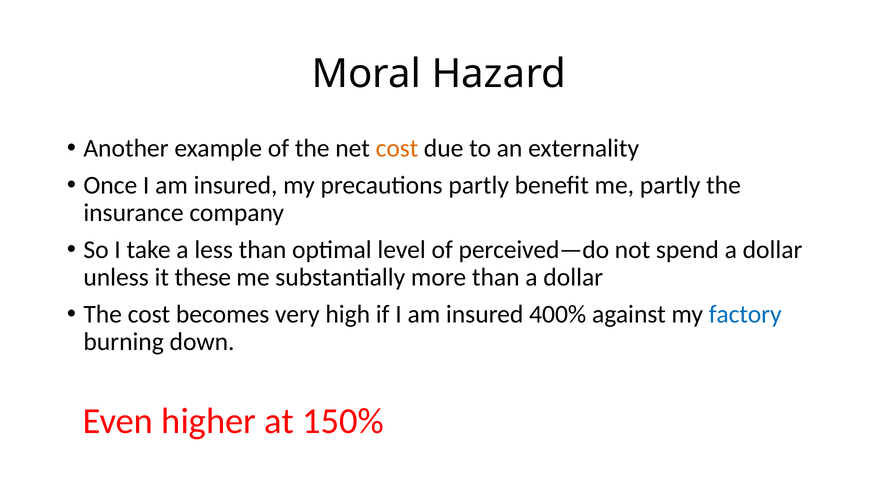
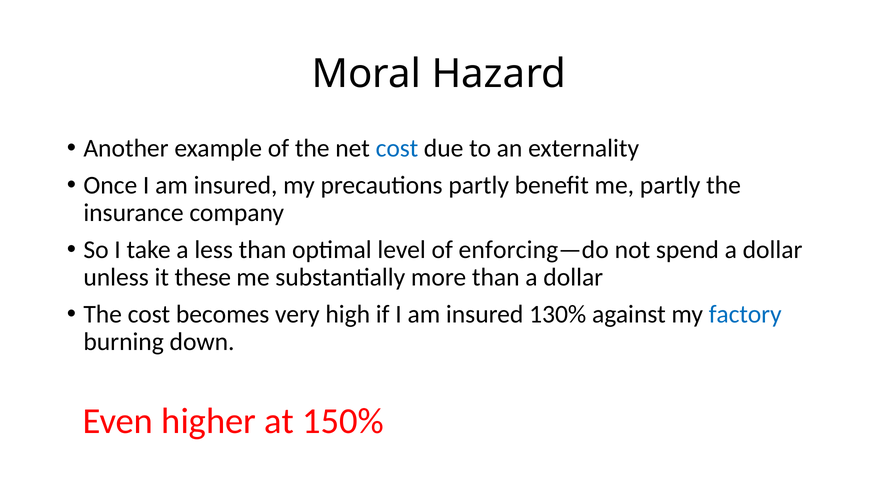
cost colour: orange -> blue (397, 148)
perceived—do: perceived—do -> enforcing—do (534, 250)
400%: 400% -> 130% (558, 314)
